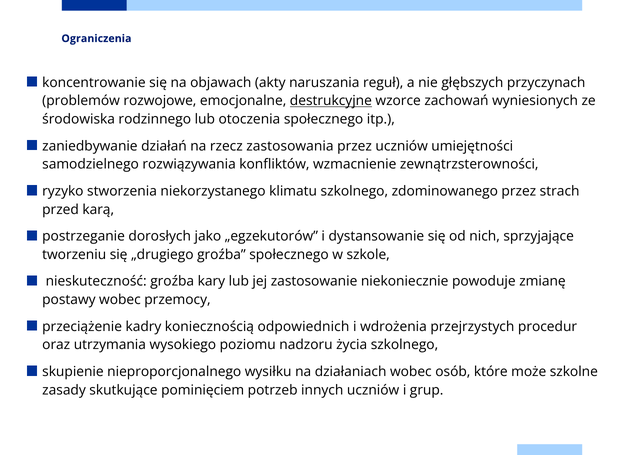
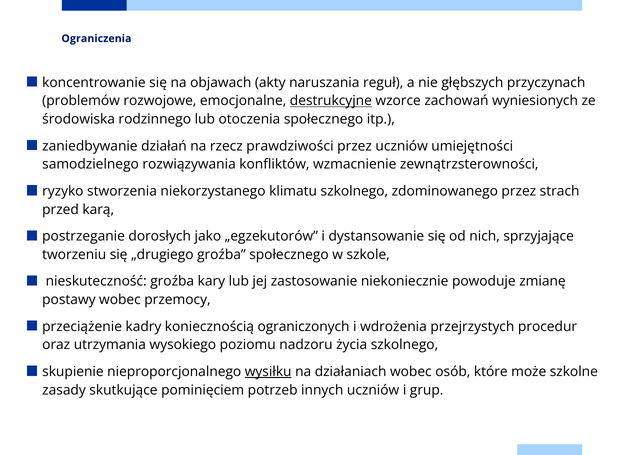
zastosowania: zastosowania -> prawdziwości (290, 146)
odpowiednich: odpowiednich -> ograniczonych (304, 327)
wysiłku underline: none -> present (268, 372)
